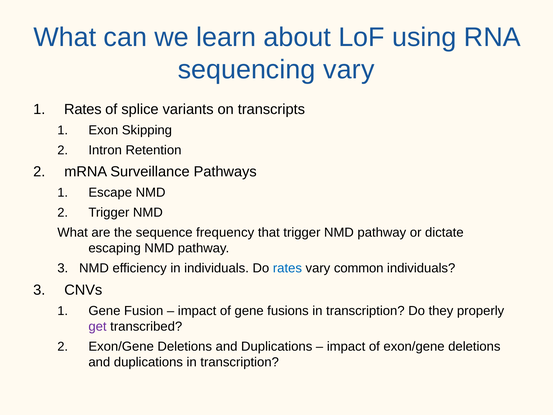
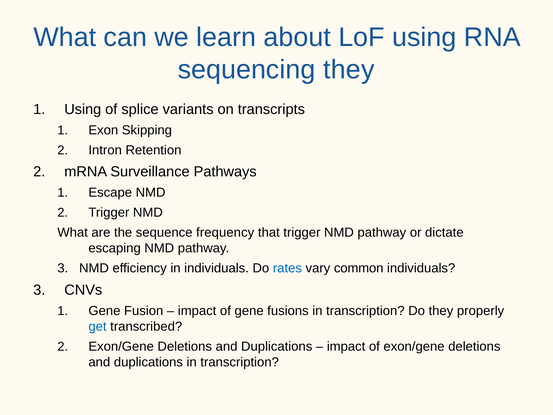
sequencing vary: vary -> they (349, 70)
Rates: Rates -> Using (83, 109)
get colour: purple -> blue (98, 326)
